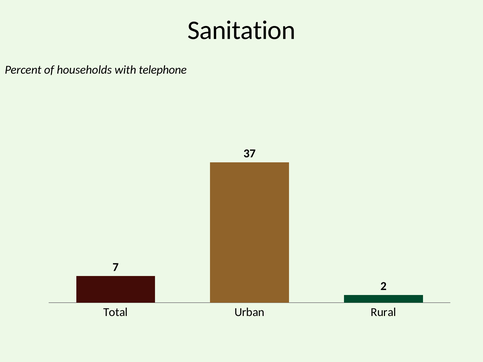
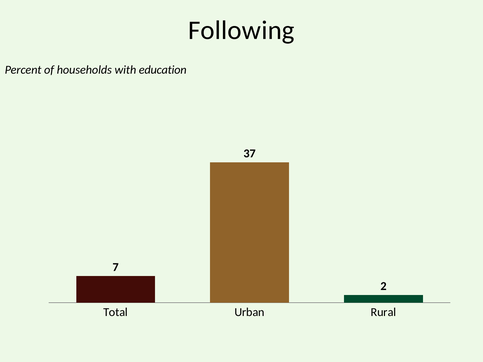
Sanitation: Sanitation -> Following (241, 30)
telephone: telephone -> education (163, 70)
